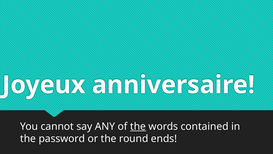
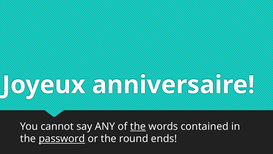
password underline: none -> present (62, 138)
